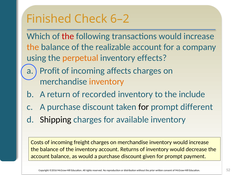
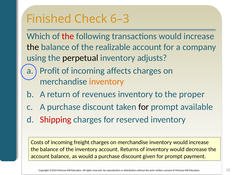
6–2: 6–2 -> 6–3 (120, 19)
the colour: orange -> black (33, 47)
perpetual colour: orange -> black (80, 58)
effects: effects -> adjusts (152, 58)
recorded: recorded -> revenues (99, 94)
include: include -> proper (192, 94)
different: different -> available (197, 107)
Shipping colour: black -> red (56, 119)
for available: available -> reserved (132, 119)
